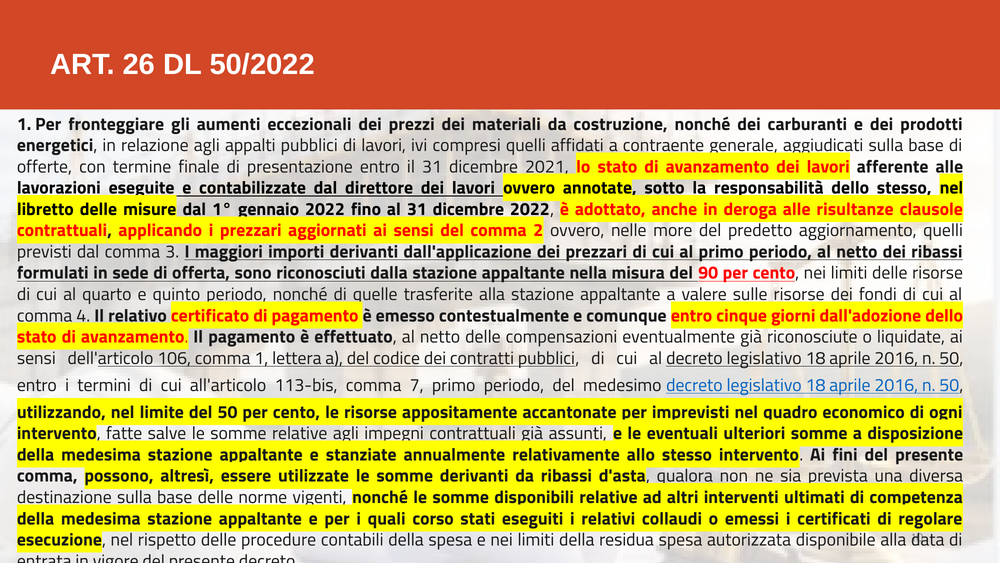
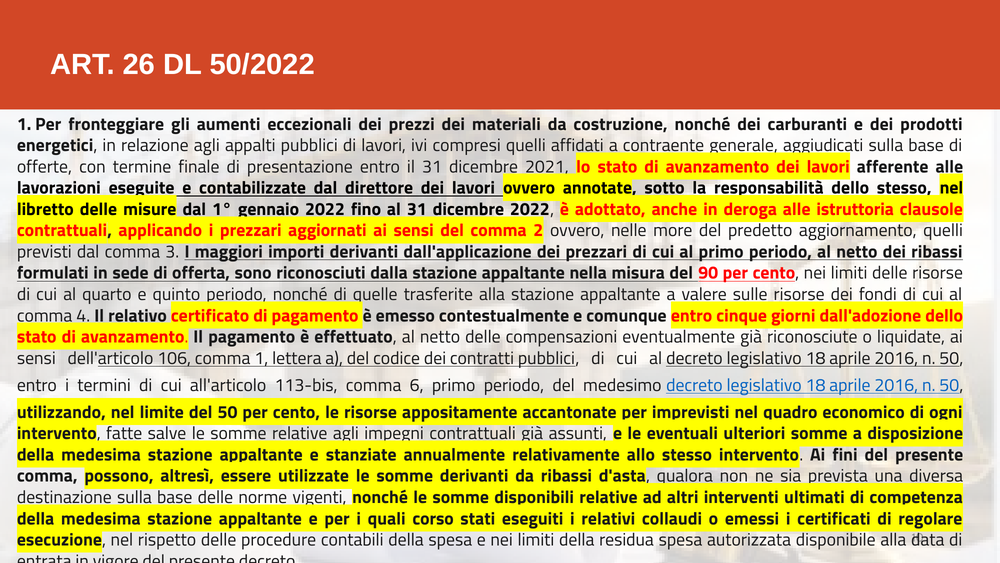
risultanze: risultanze -> istruttoria (855, 209)
7: 7 -> 6 (417, 385)
